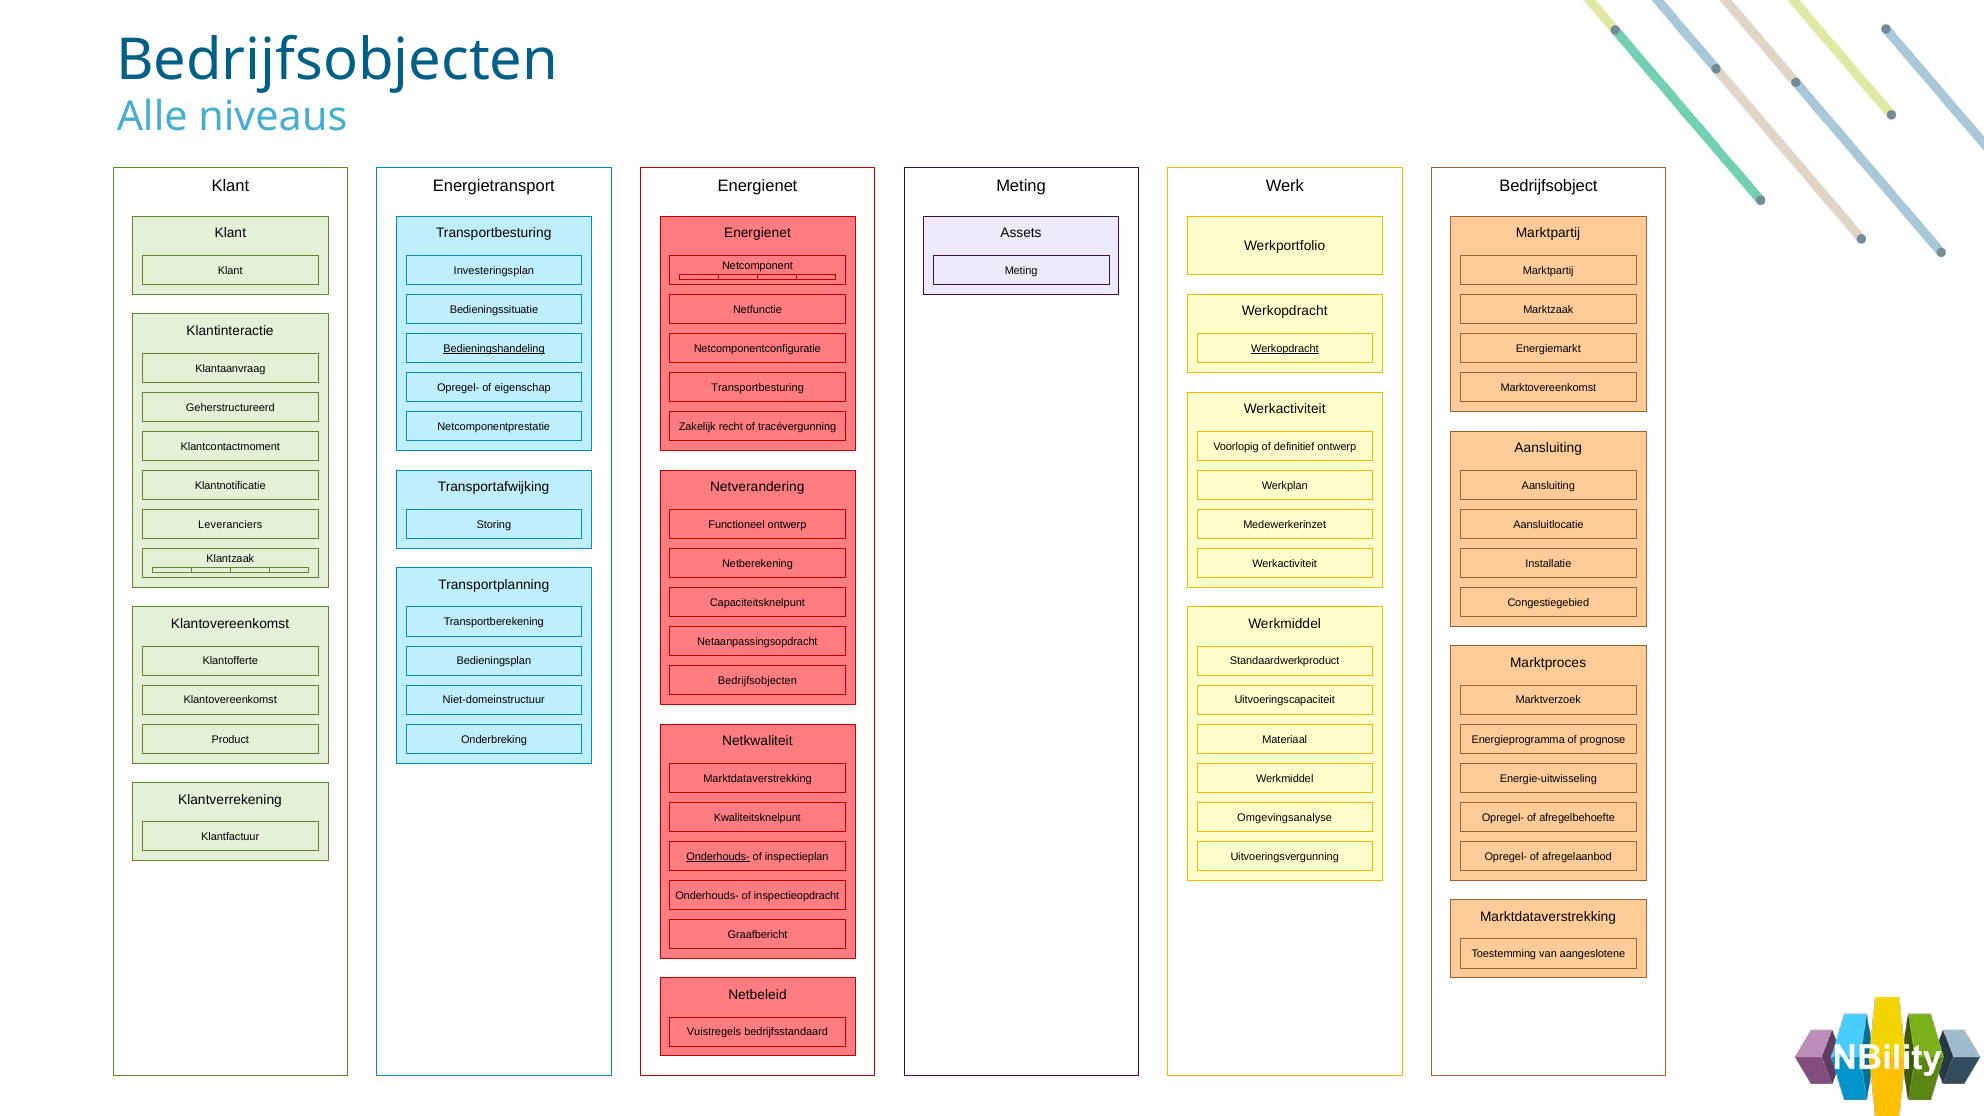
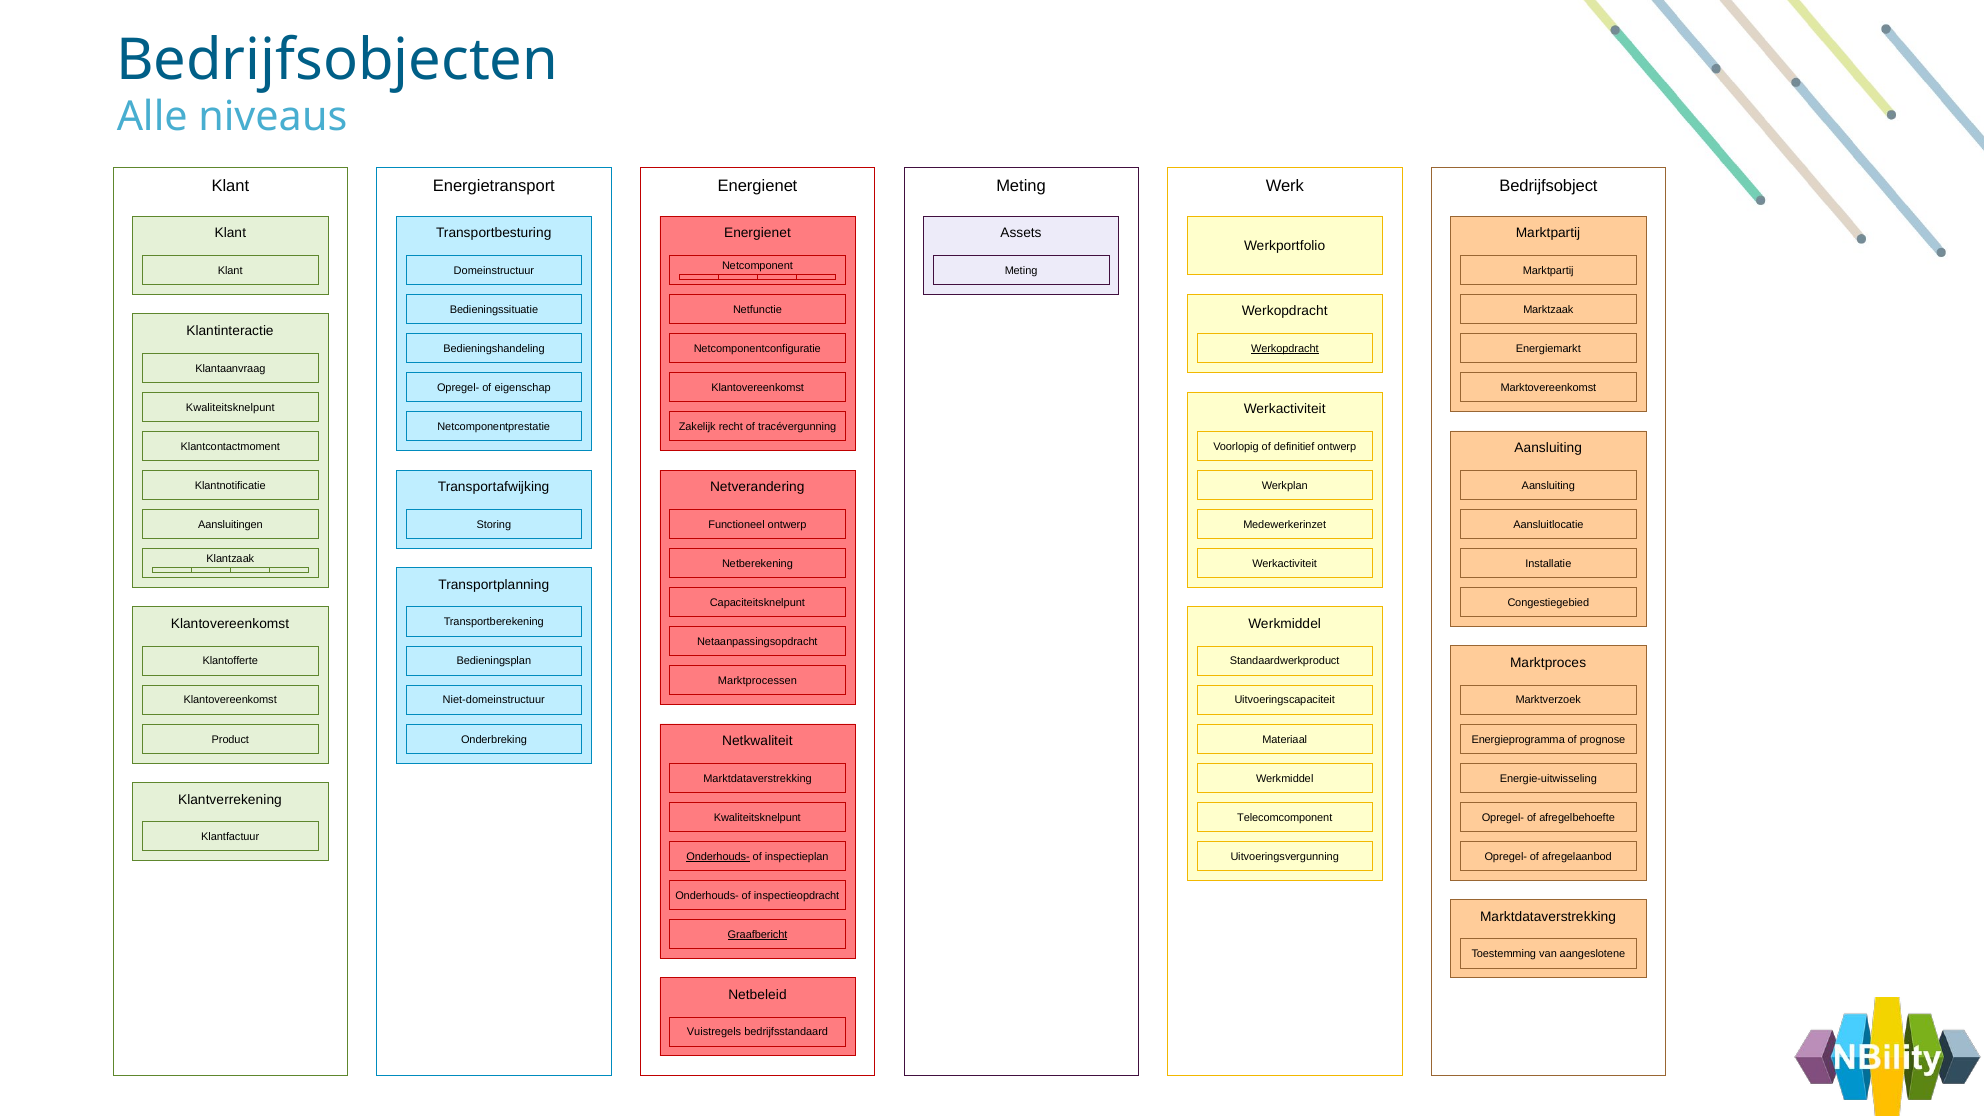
Investeringsplan: Investeringsplan -> Domeinstructuur (494, 271)
Bedieningshandeling underline: present -> none (494, 349)
Transportbesturing: Transportbesturing -> Klantovereenkomst (758, 388)
Geherstructureerd: Geherstructureerd -> Kwaliteitsknelpunt (230, 407)
Leveranciers: Leveranciers -> Aansluitingen (230, 525)
Bedrijfsobjecten: Bedrijfsobjecten -> Marktprocessen (757, 681)
Omgevingsanalyse: Omgevingsanalyse -> Telecomcomponent (1285, 818)
Graafbericht underline: none -> present (758, 935)
